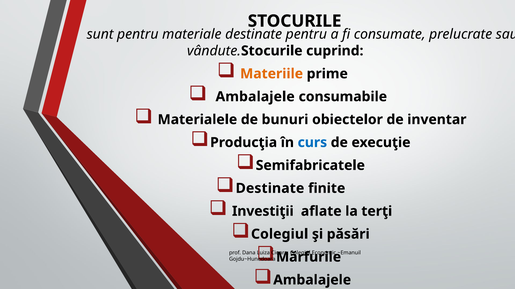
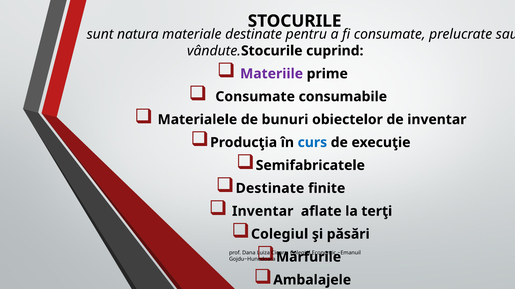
sunt pentru: pentru -> natura (138, 34)
Materiile colour: orange -> purple (272, 74)
Ambalajele: Ambalajele -> Consumate (255, 97)
Investiţii: Investiţii -> Inventar (263, 212)
